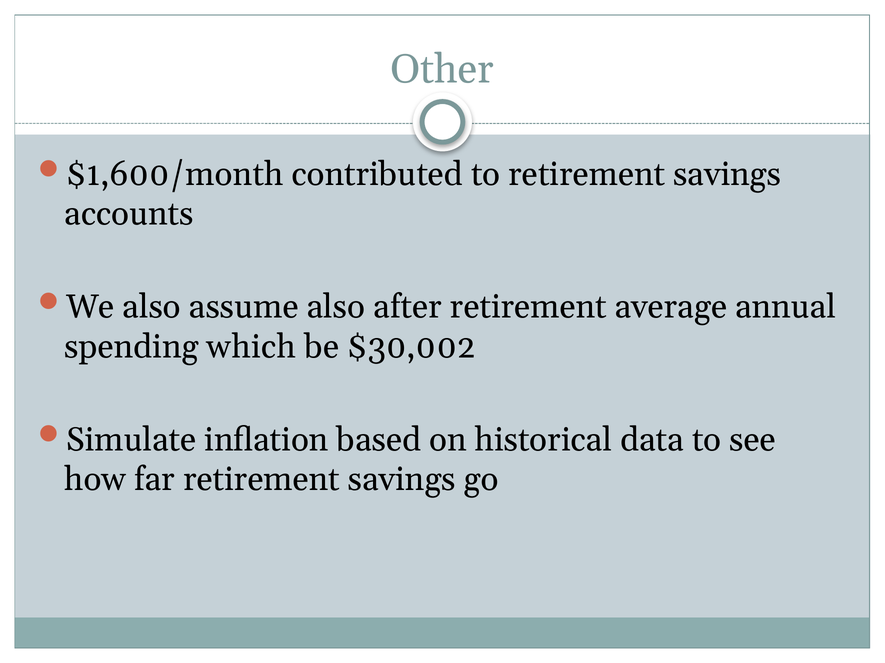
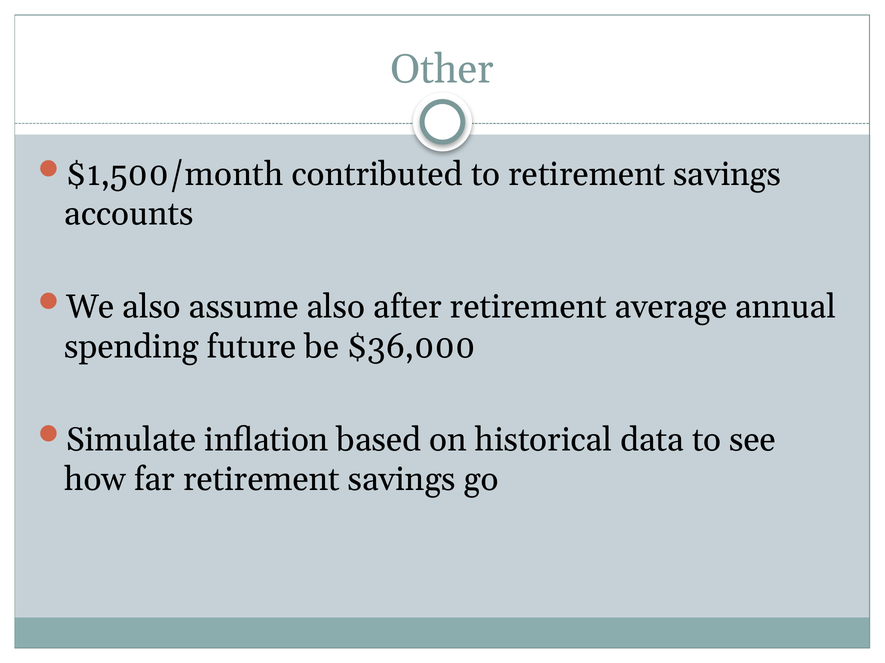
$1,600/month: $1,600/month -> $1,500/month (175, 174)
which: which -> future (252, 347)
$30,002: $30,002 -> $36,000 (411, 347)
